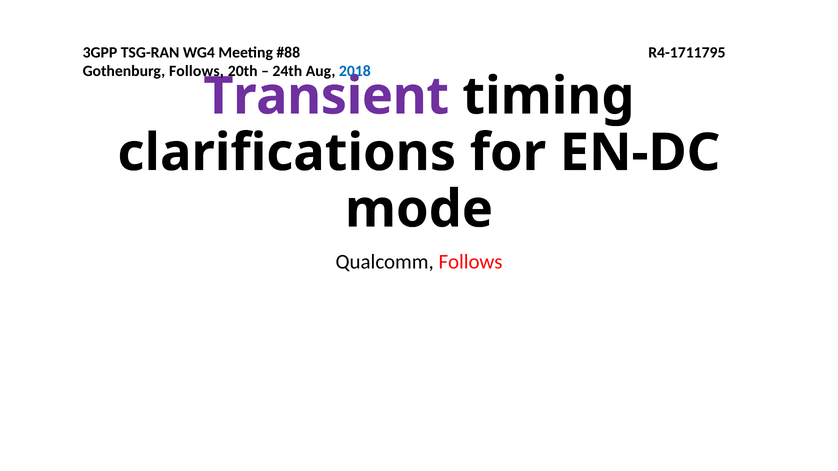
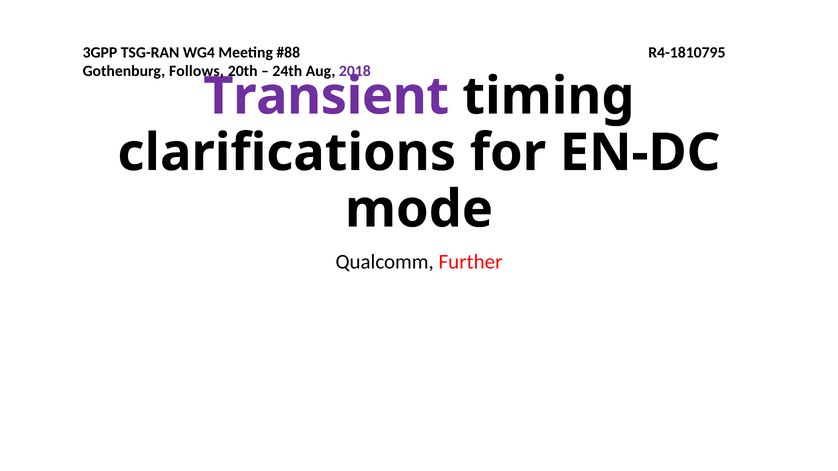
R4-1711795: R4-1711795 -> R4-1810795 (687, 52)
2018 colour: blue -> purple (355, 71)
Qualcomm Follows: Follows -> Further (471, 262)
